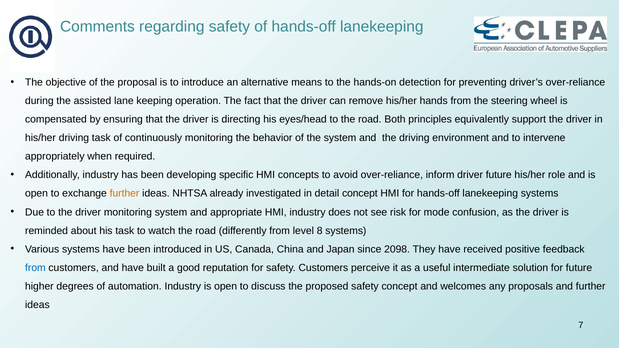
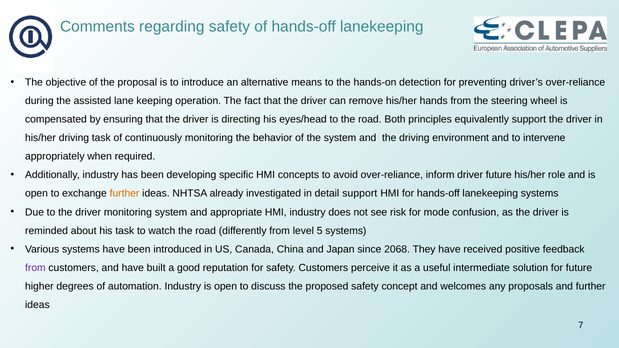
detail concept: concept -> support (360, 194)
8: 8 -> 5 (320, 231)
2098: 2098 -> 2068 (397, 249)
from colour: blue -> purple (35, 268)
